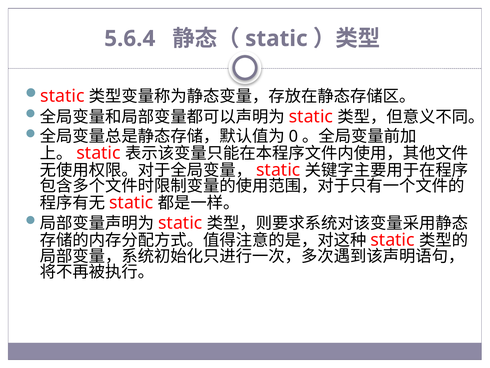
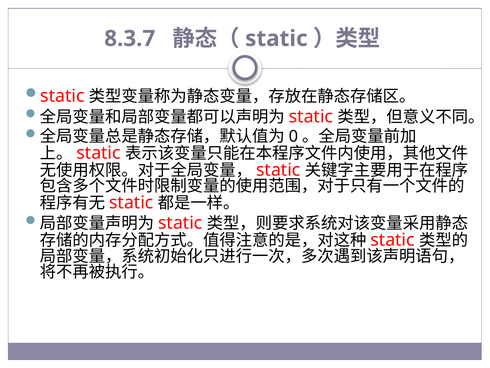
5.6.4: 5.6.4 -> 8.3.7 (130, 39)
